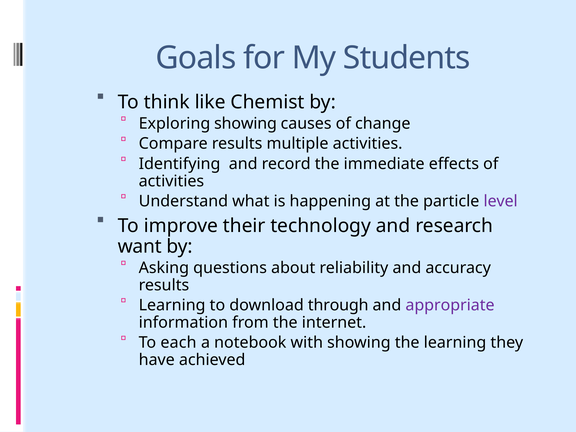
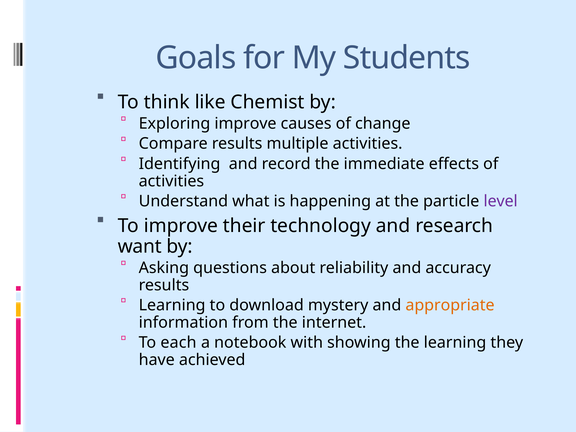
Exploring showing: showing -> improve (245, 124)
through: through -> mystery (338, 305)
appropriate colour: purple -> orange (450, 305)
